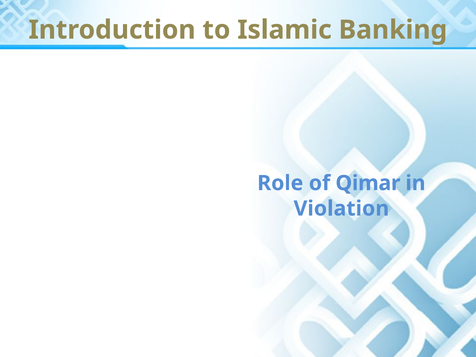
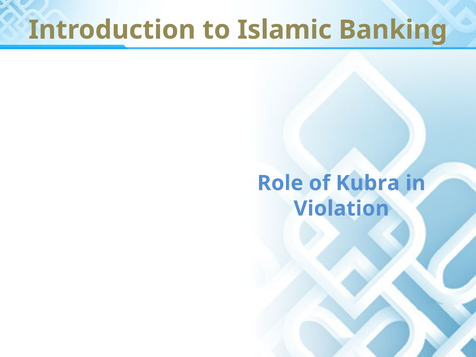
Qimar: Qimar -> Kubra (368, 183)
